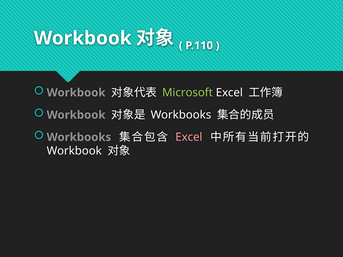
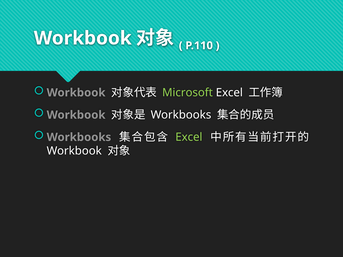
Excel colour: pink -> light green (189, 137)
